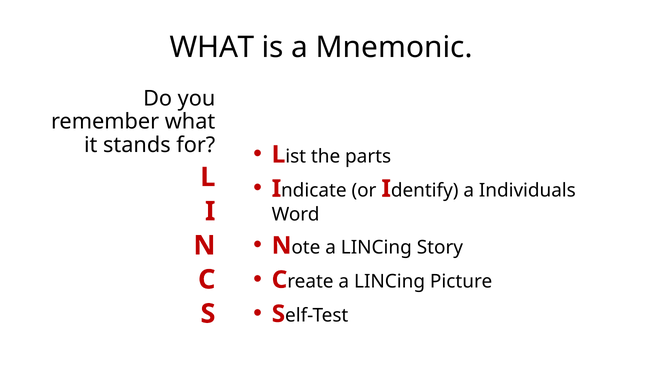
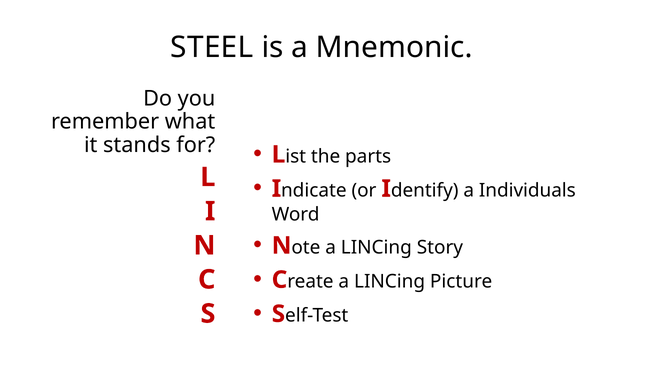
WHAT: WHAT -> STEEL (212, 47)
